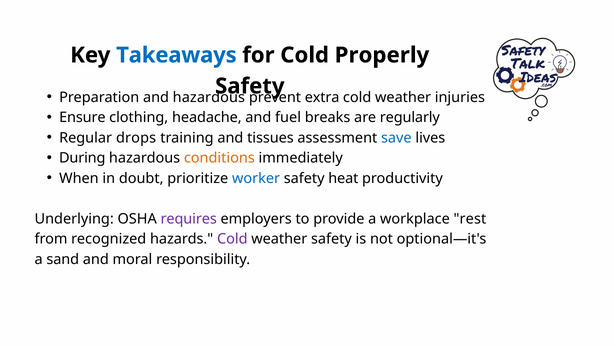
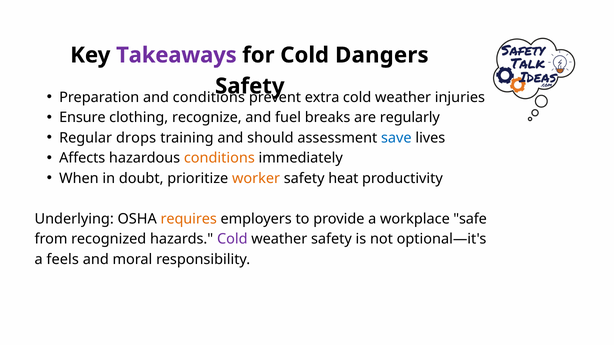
Takeaways colour: blue -> purple (176, 55)
Properly: Properly -> Dangers (382, 55)
and hazardous: hazardous -> conditions (209, 97)
headache: headache -> recognize (207, 118)
tissues: tissues -> should (270, 138)
During: During -> Affects (82, 158)
worker colour: blue -> orange (256, 179)
requires colour: purple -> orange (189, 219)
rest: rest -> safe (470, 219)
sand: sand -> feels (63, 260)
